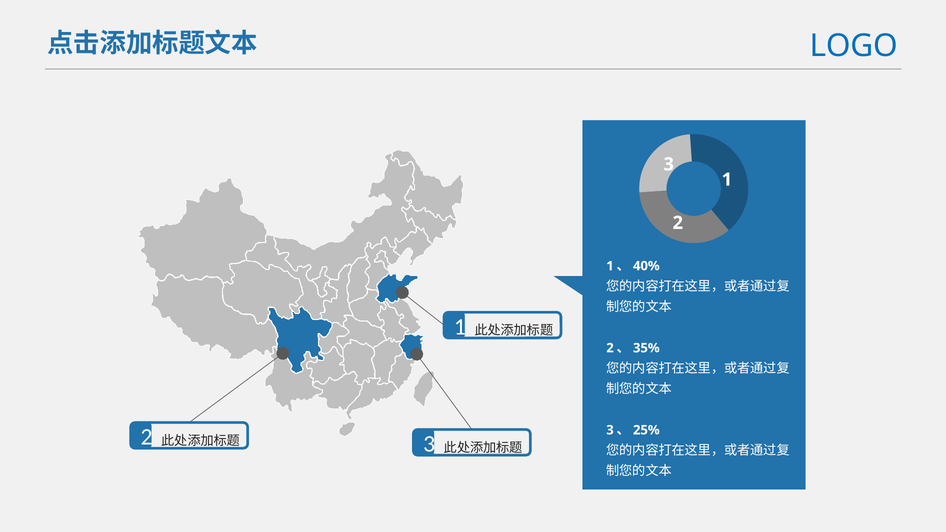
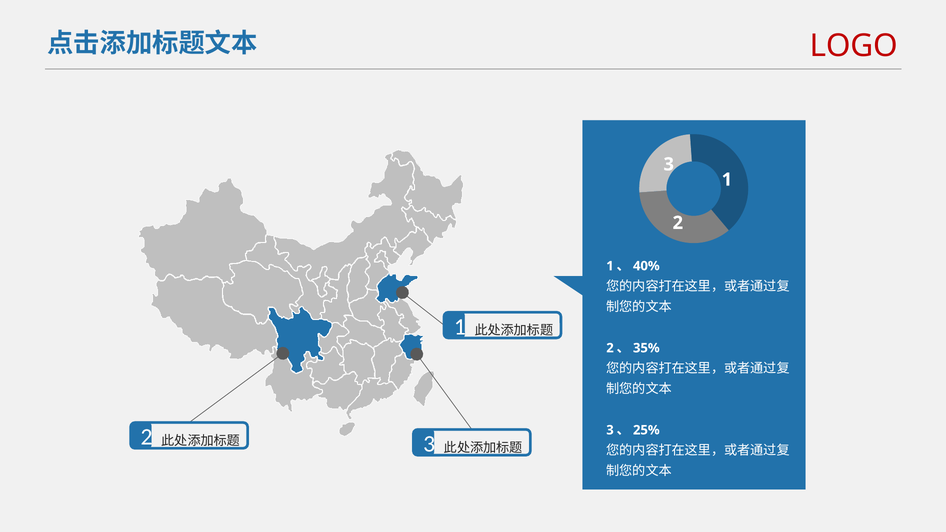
LOGO colour: blue -> red (854, 46)
